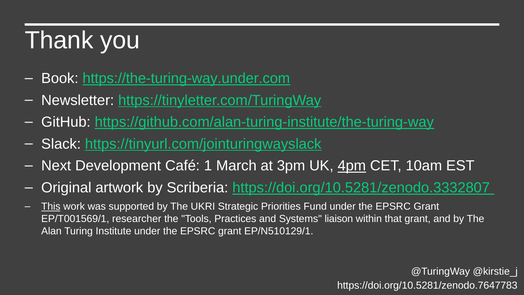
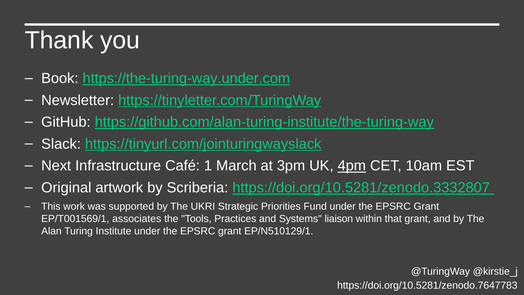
Development: Development -> Infrastructure (118, 166)
This underline: present -> none (51, 206)
researcher: researcher -> associates (137, 219)
